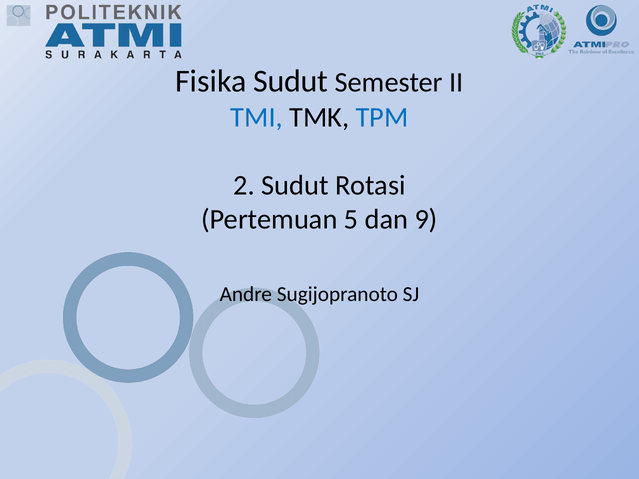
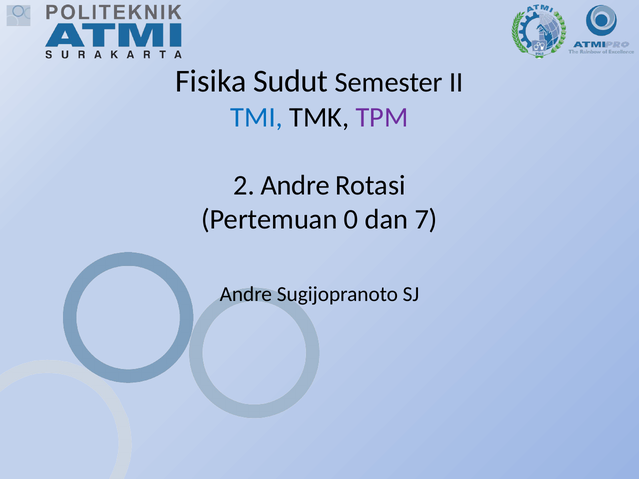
TPM colour: blue -> purple (382, 117)
2 Sudut: Sudut -> Andre (295, 185)
5: 5 -> 0 (351, 219)
9: 9 -> 7 (426, 219)
